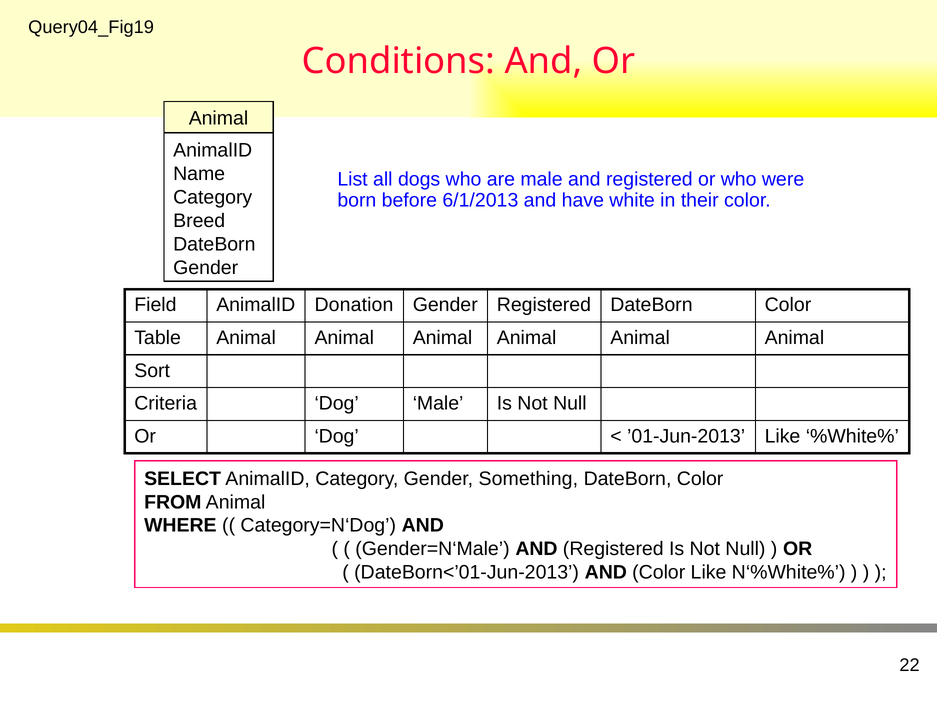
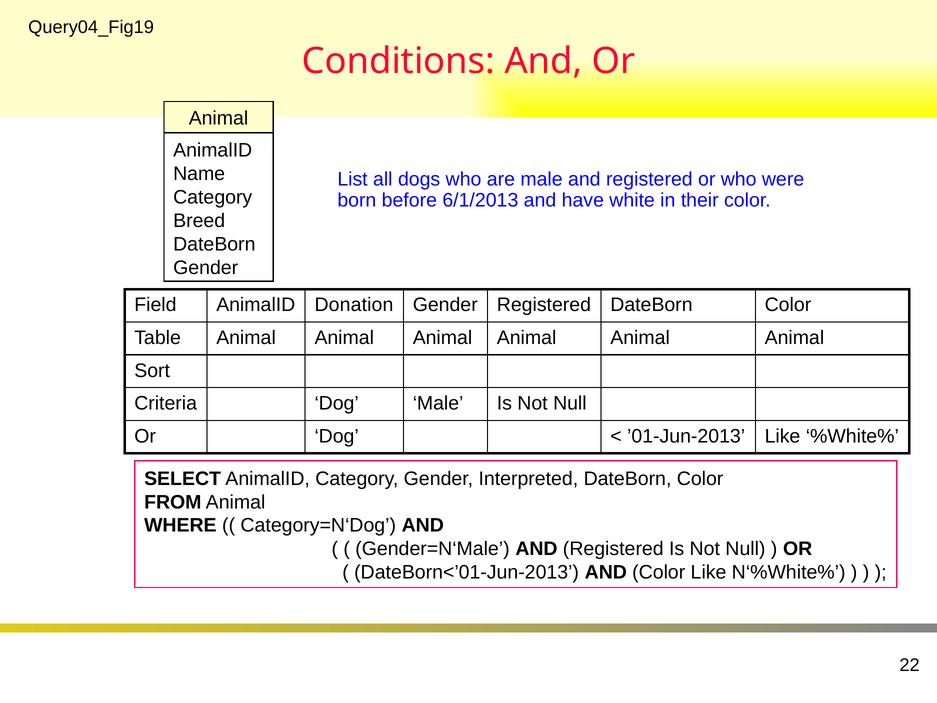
Something: Something -> Interpreted (528, 478)
